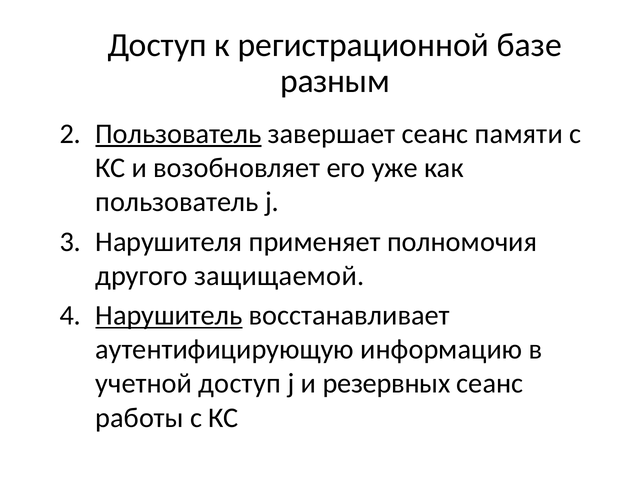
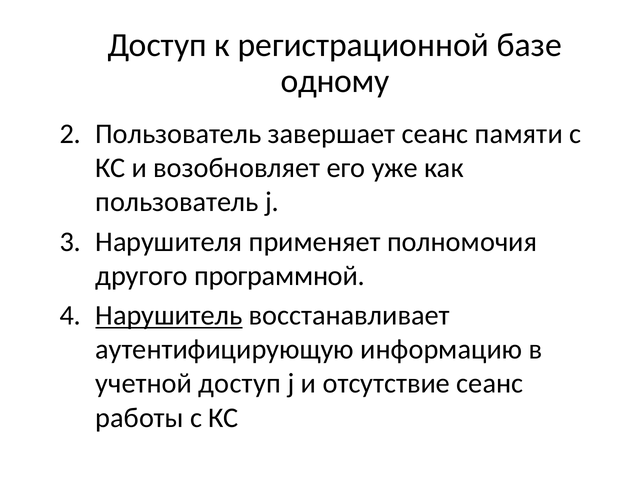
разным: разным -> одному (335, 81)
Пользователь underline: present -> none (178, 134)
защищаемой: защищаемой -> программной (279, 275)
резервных: резервных -> отсутствие (386, 383)
